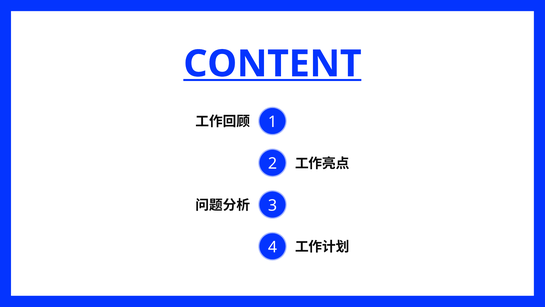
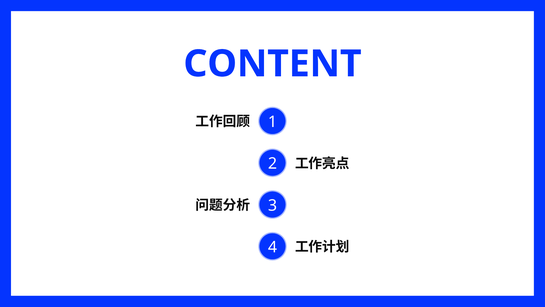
CONTENT underline: present -> none (273, 64)
